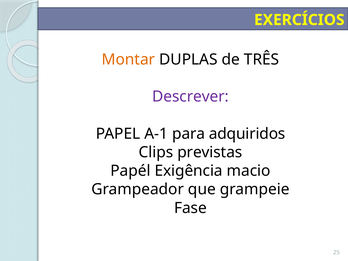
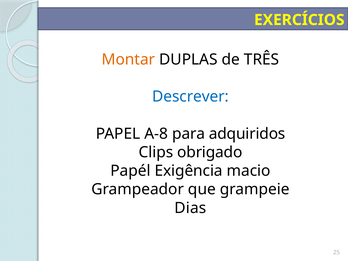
Descrever colour: purple -> blue (190, 97)
A-1: A-1 -> A-8 (156, 134)
previstas: previstas -> obrigado (210, 152)
Fase: Fase -> Dias (190, 208)
